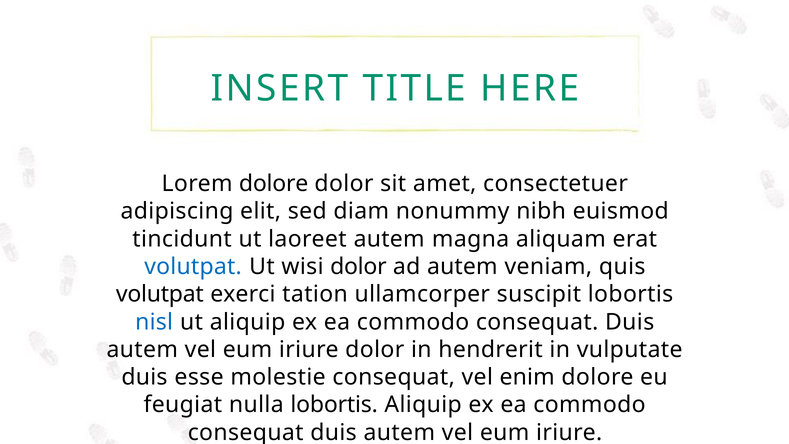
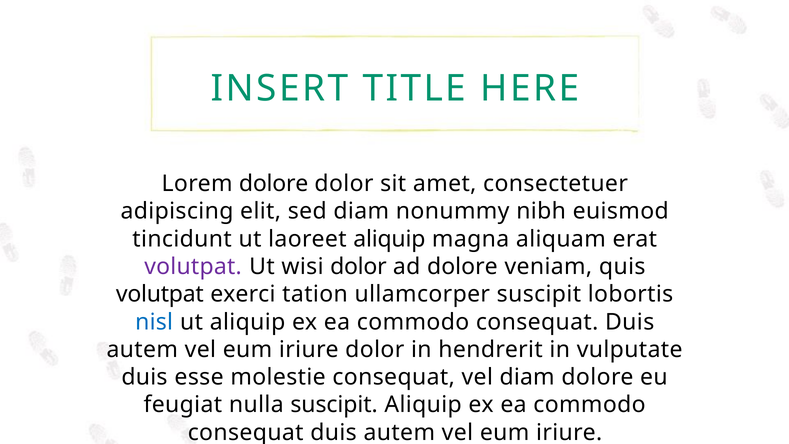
laoreet autem: autem -> aliquip (389, 239)
volutpat colour: blue -> purple (193, 267)
ad autem: autem -> dolore (462, 267)
vel enim: enim -> diam (527, 377)
nulla lobortis: lobortis -> suscipit (334, 405)
